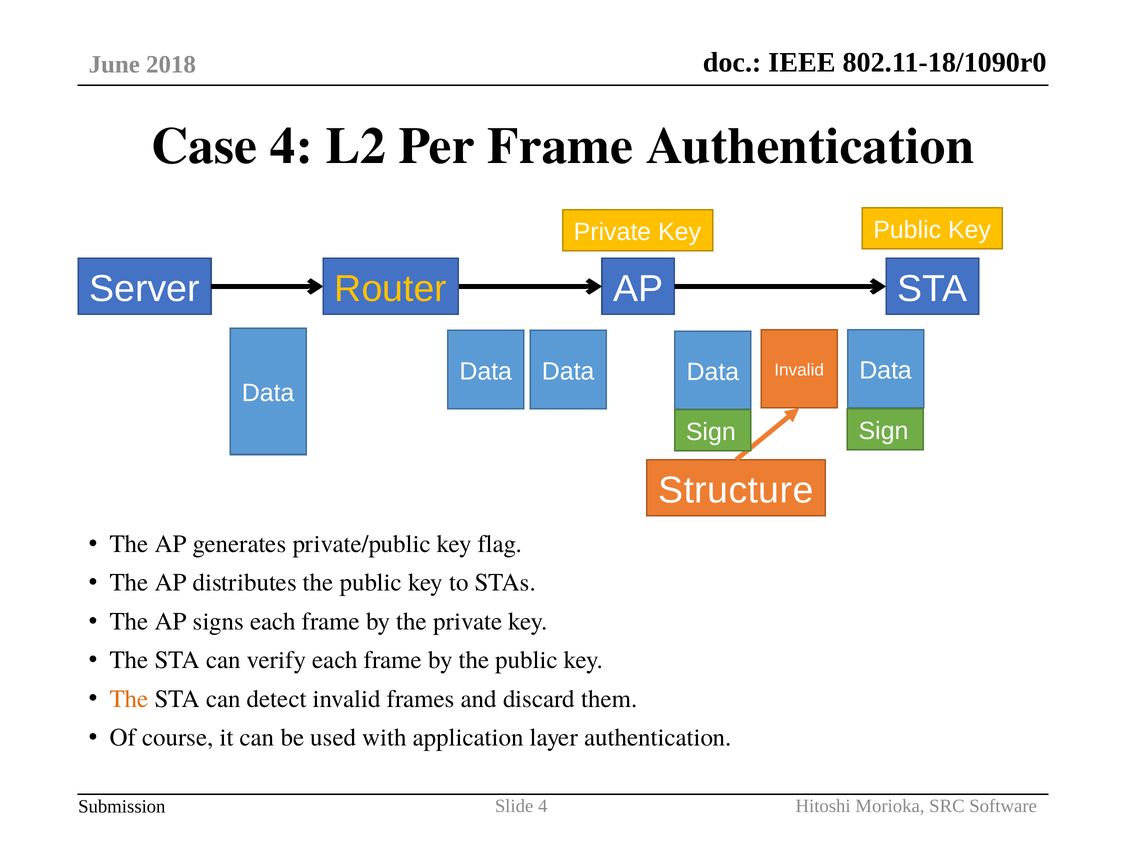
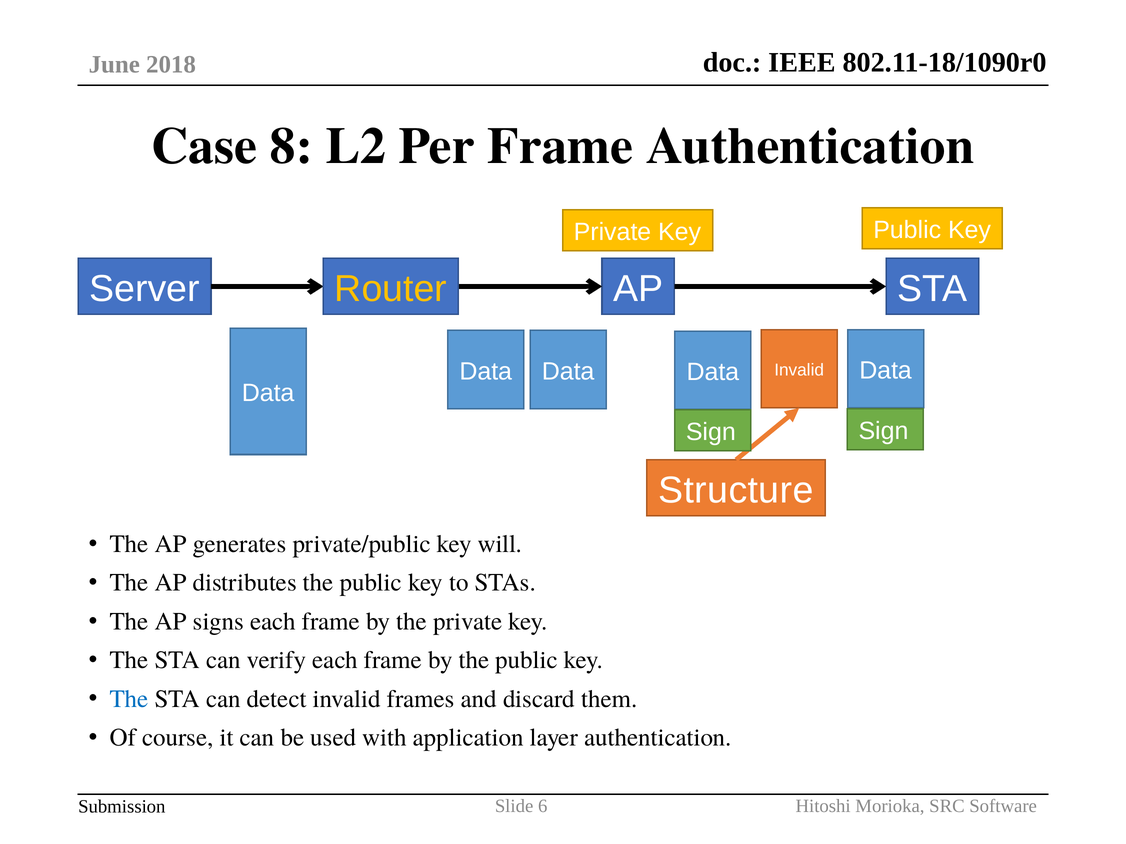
Case 4: 4 -> 8 (291, 146)
flag: flag -> will (500, 544)
The colour: orange -> blue (129, 699)
Slide 4: 4 -> 6 (543, 807)
